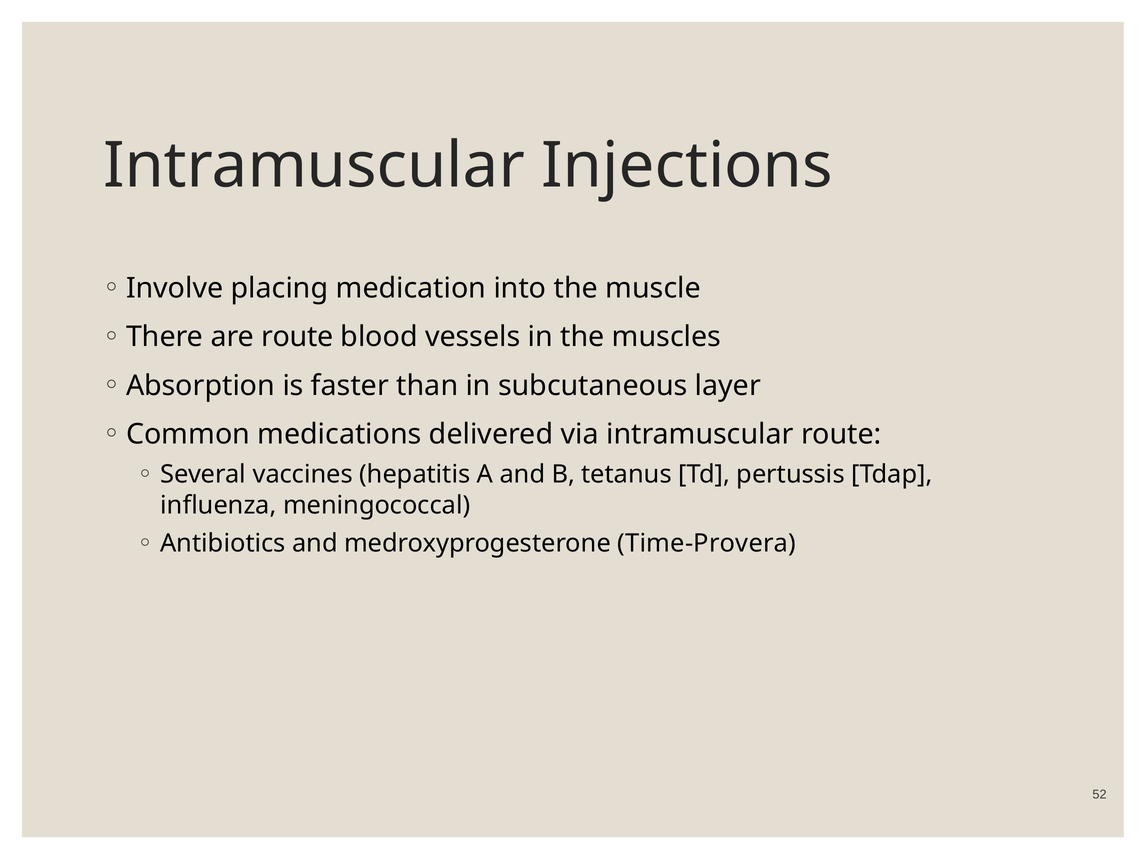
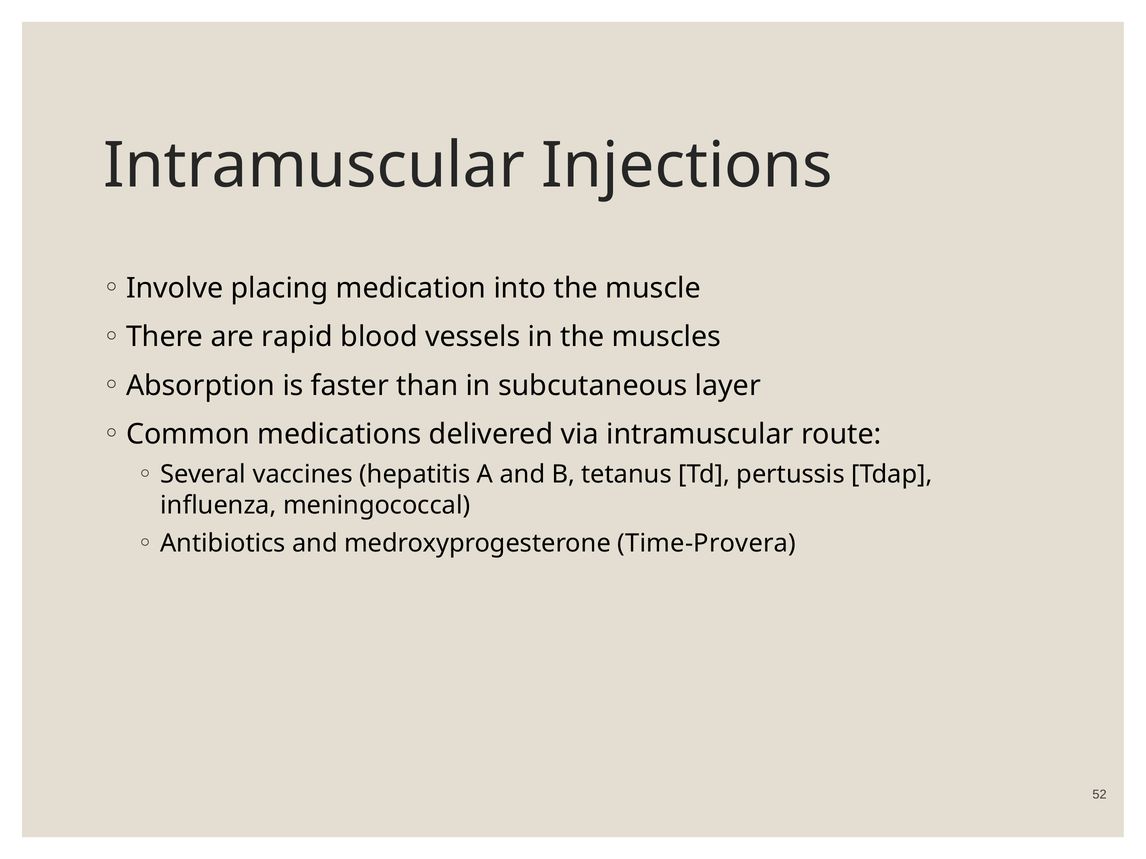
are route: route -> rapid (297, 337)
